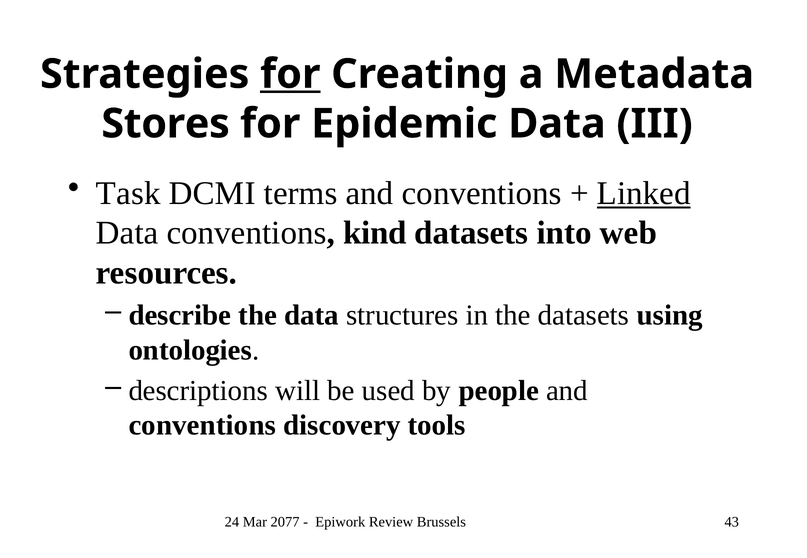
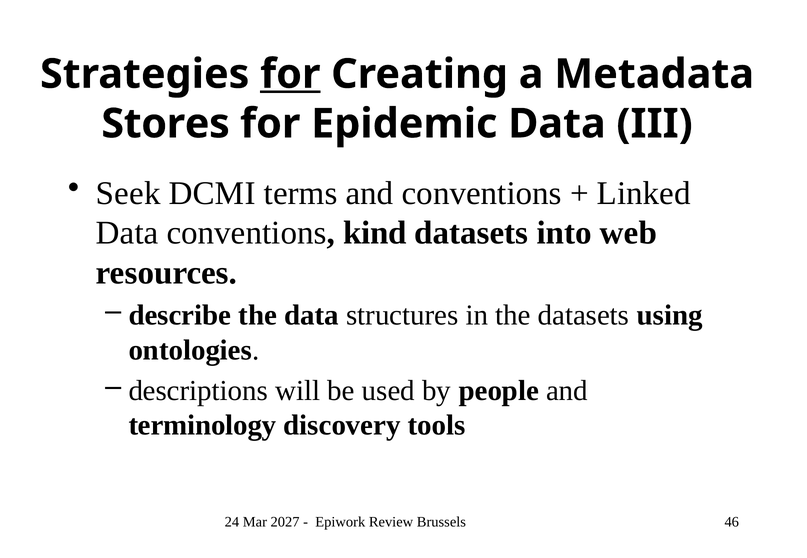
Task: Task -> Seek (128, 194)
Linked underline: present -> none (644, 194)
conventions: conventions -> terminology (202, 426)
2077: 2077 -> 2027 (285, 522)
43: 43 -> 46 (732, 522)
